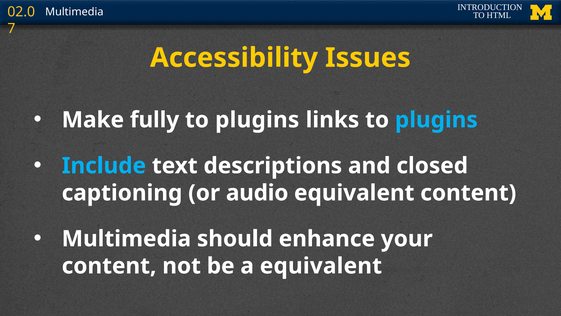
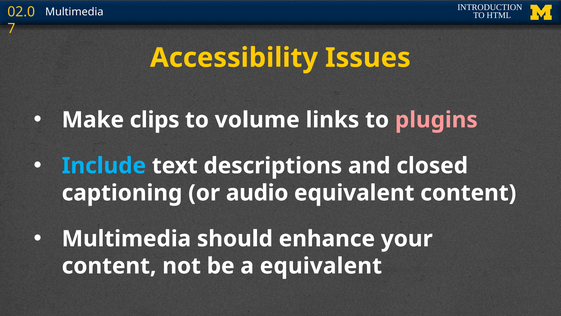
fully: fully -> clips (155, 120)
plugins: plugins -> volume (257, 120)
plugins colour: light blue -> pink (436, 120)
